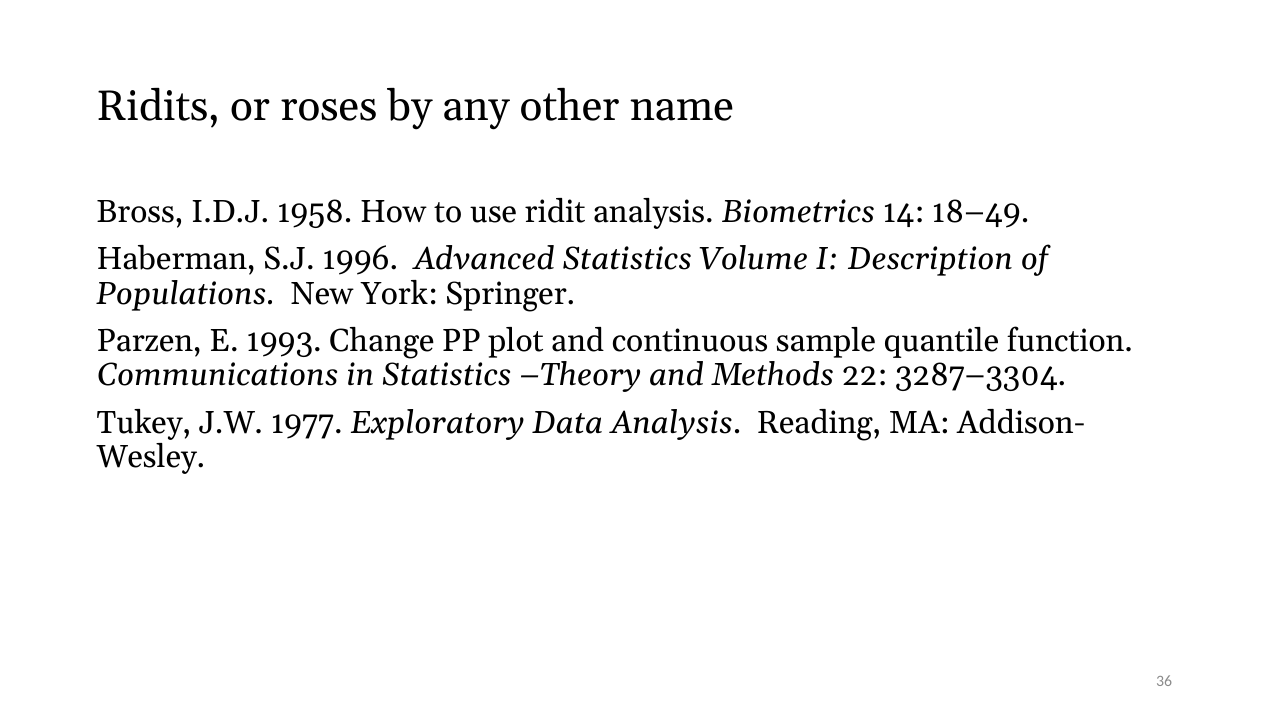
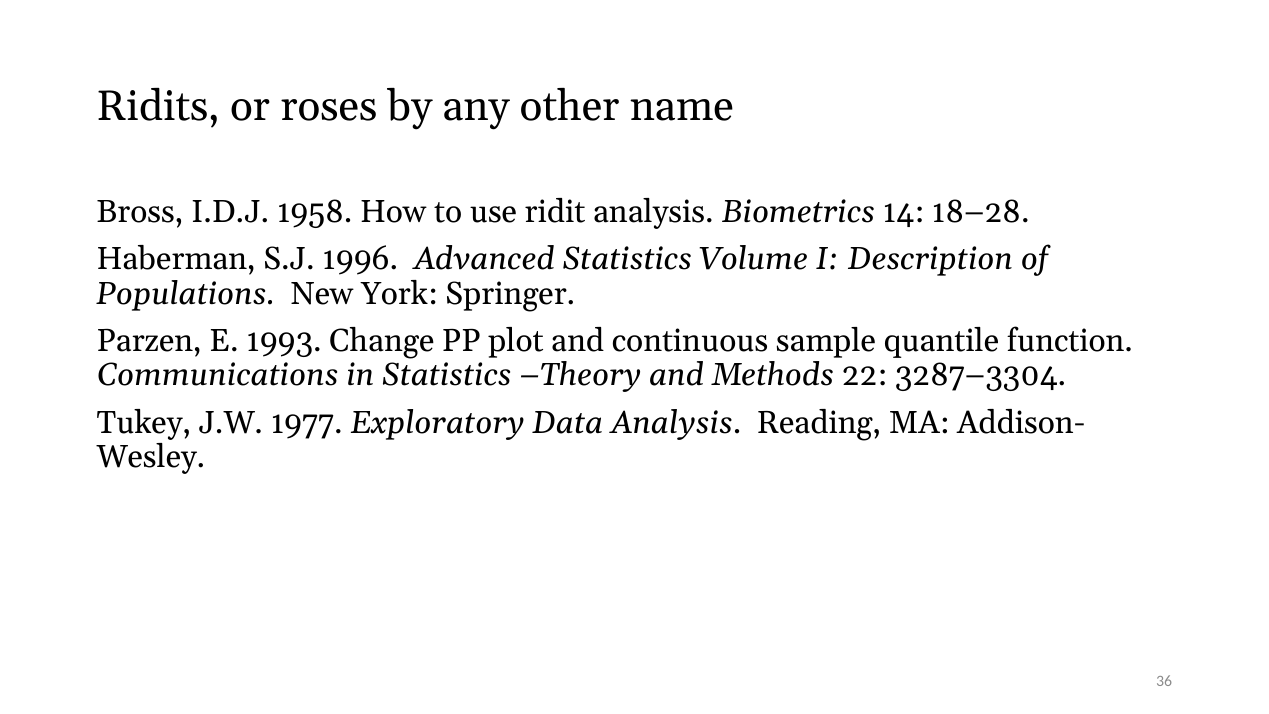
18–49: 18–49 -> 18–28 (981, 212)
